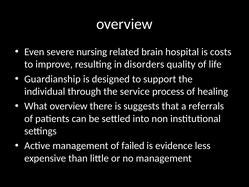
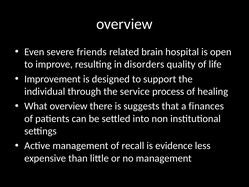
nursing: nursing -> friends (92, 52)
costs: costs -> open (221, 52)
Guardianship: Guardianship -> Improvement (53, 79)
referrals: referrals -> finances (206, 106)
failed: failed -> recall (133, 146)
